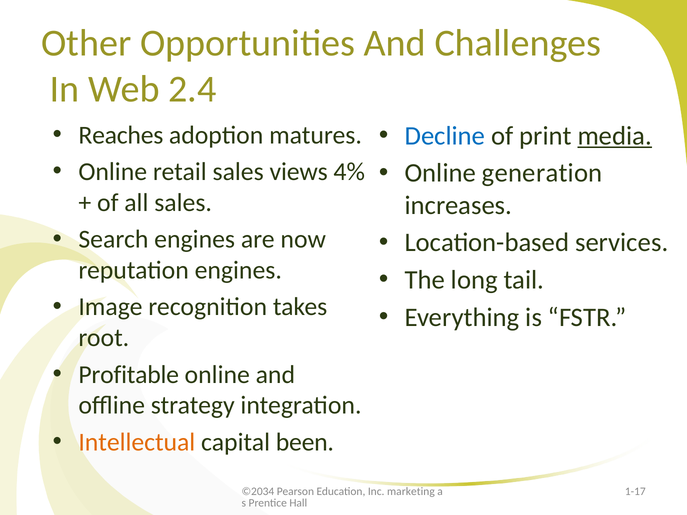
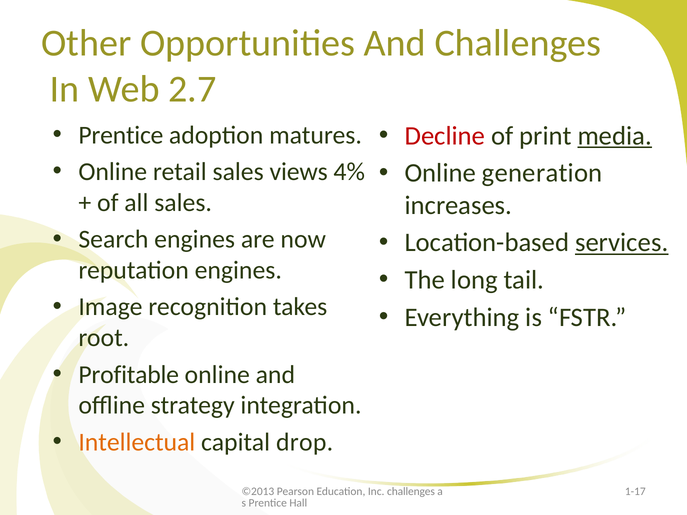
2.4: 2.4 -> 2.7 (192, 89)
Reaches: Reaches -> Prentice (121, 135)
Decline colour: blue -> red (445, 136)
services underline: none -> present (622, 243)
been: been -> drop (305, 442)
©2034: ©2034 -> ©2013 (258, 492)
Inc marketing: marketing -> challenges (411, 492)
